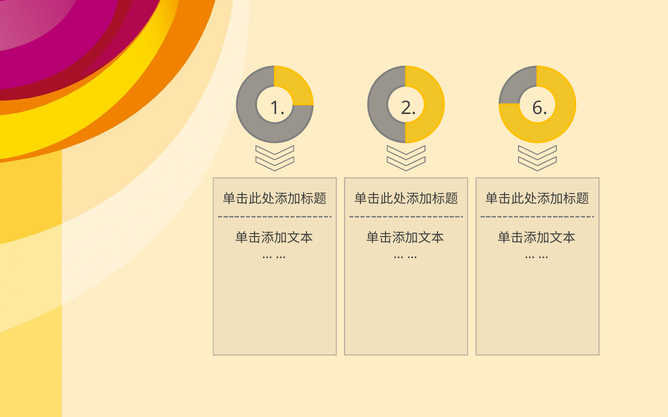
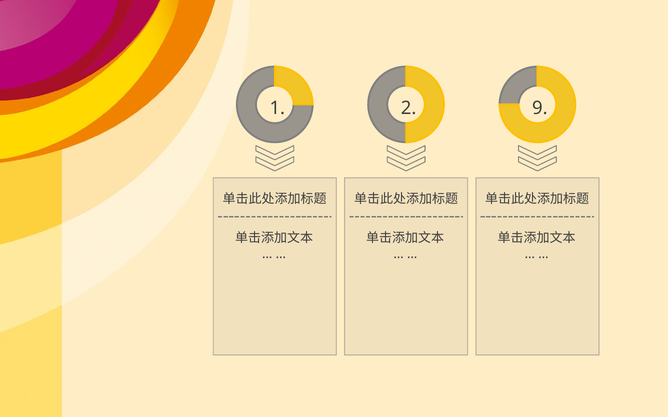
6: 6 -> 9 (540, 108)
